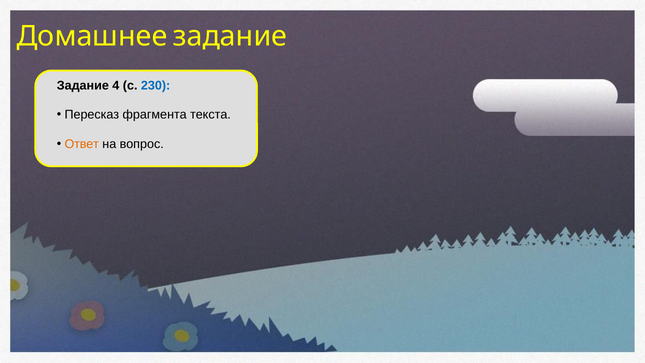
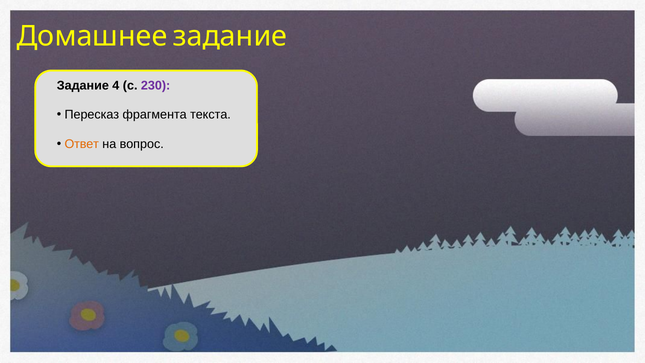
230 colour: blue -> purple (156, 85)
